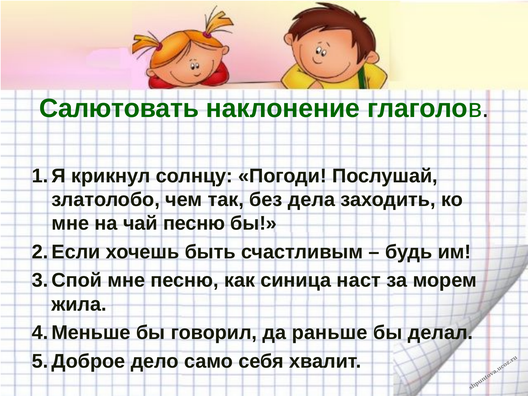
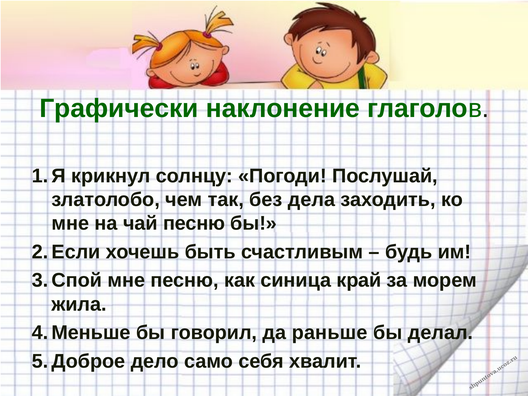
Салютовать: Салютовать -> Графически (119, 108)
наст: наст -> край (359, 280)
